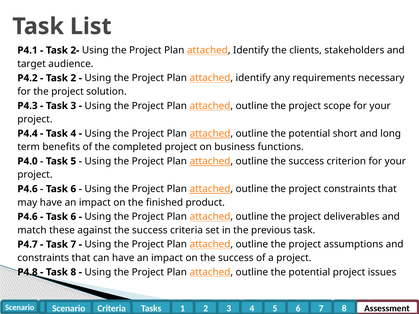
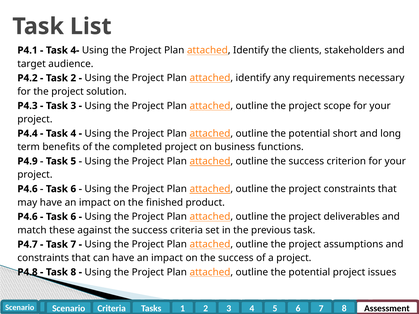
2-: 2- -> 4- (75, 50)
P4.0: P4.0 -> P4.9 (28, 161)
